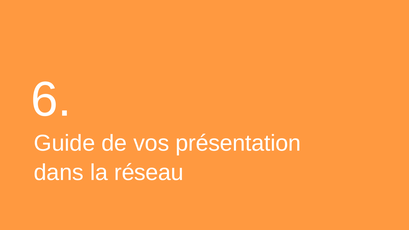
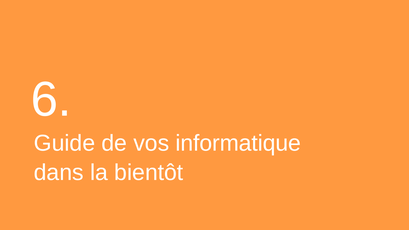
présentation: présentation -> informatique (238, 143)
réseau: réseau -> bientôt (149, 172)
